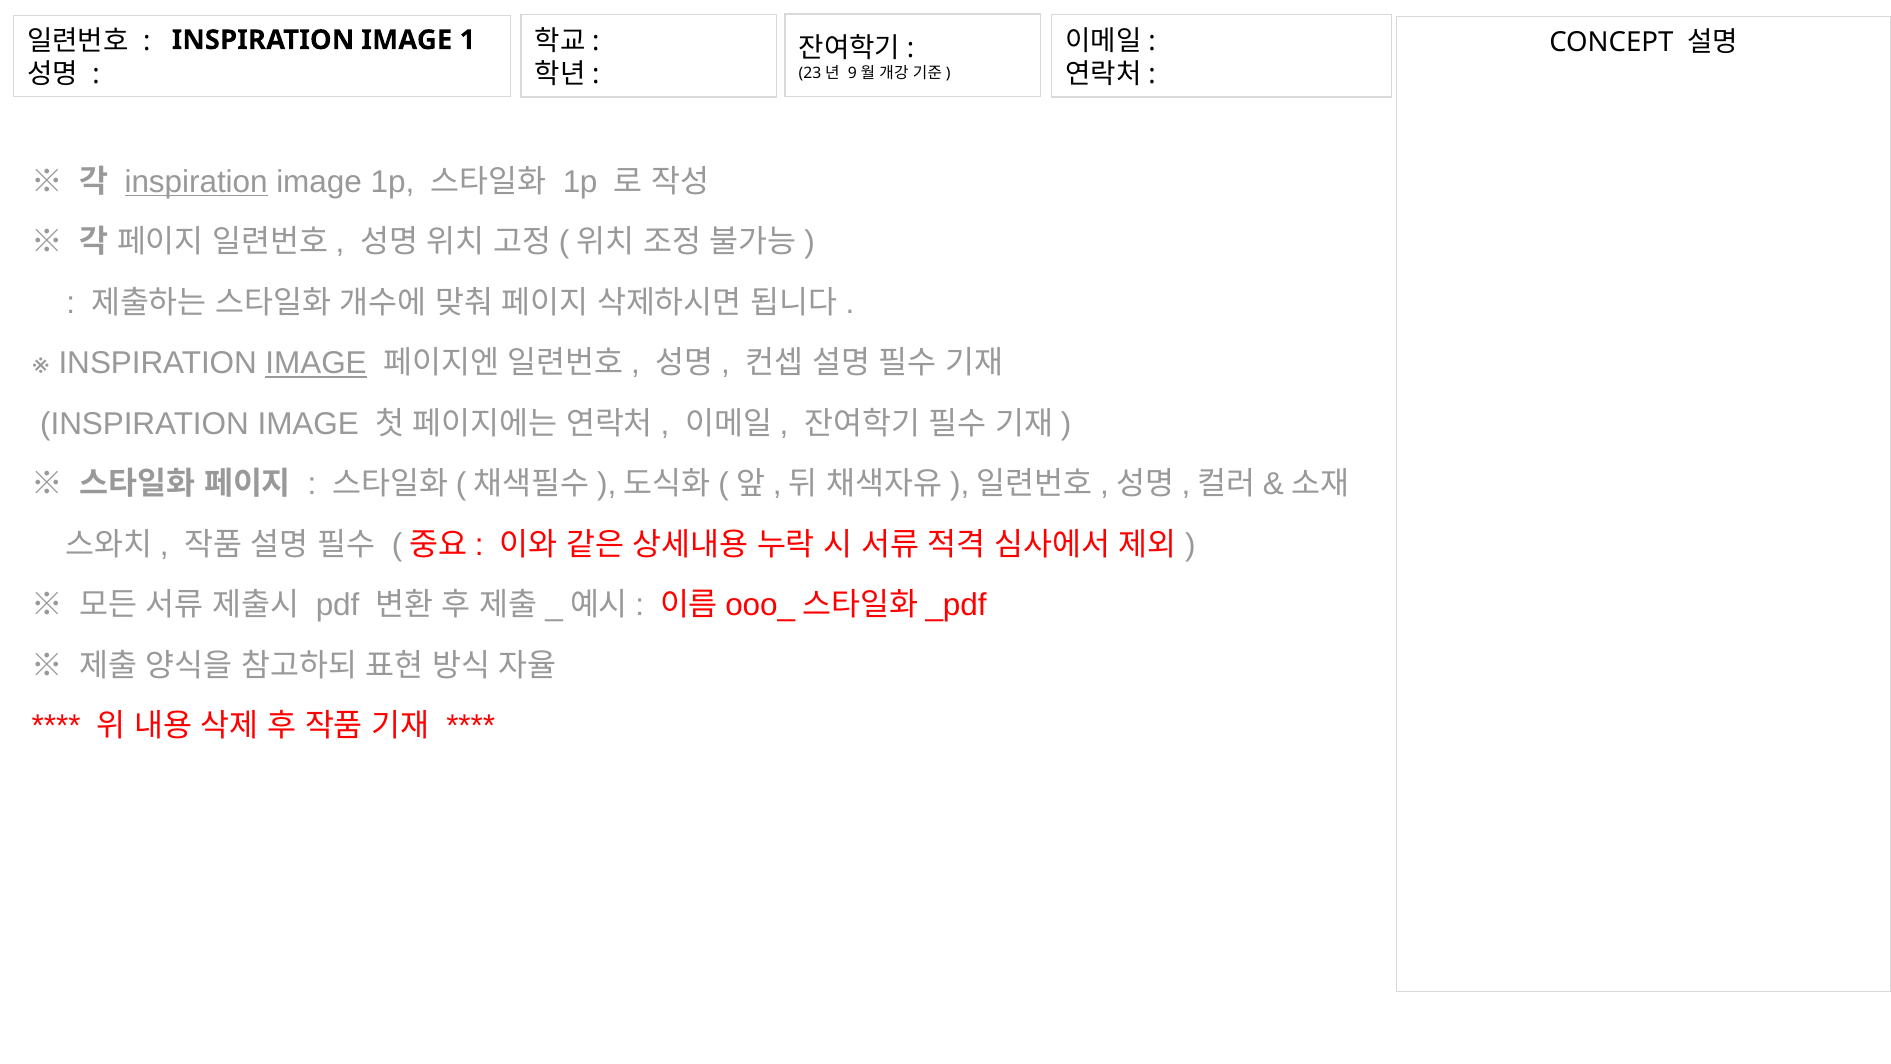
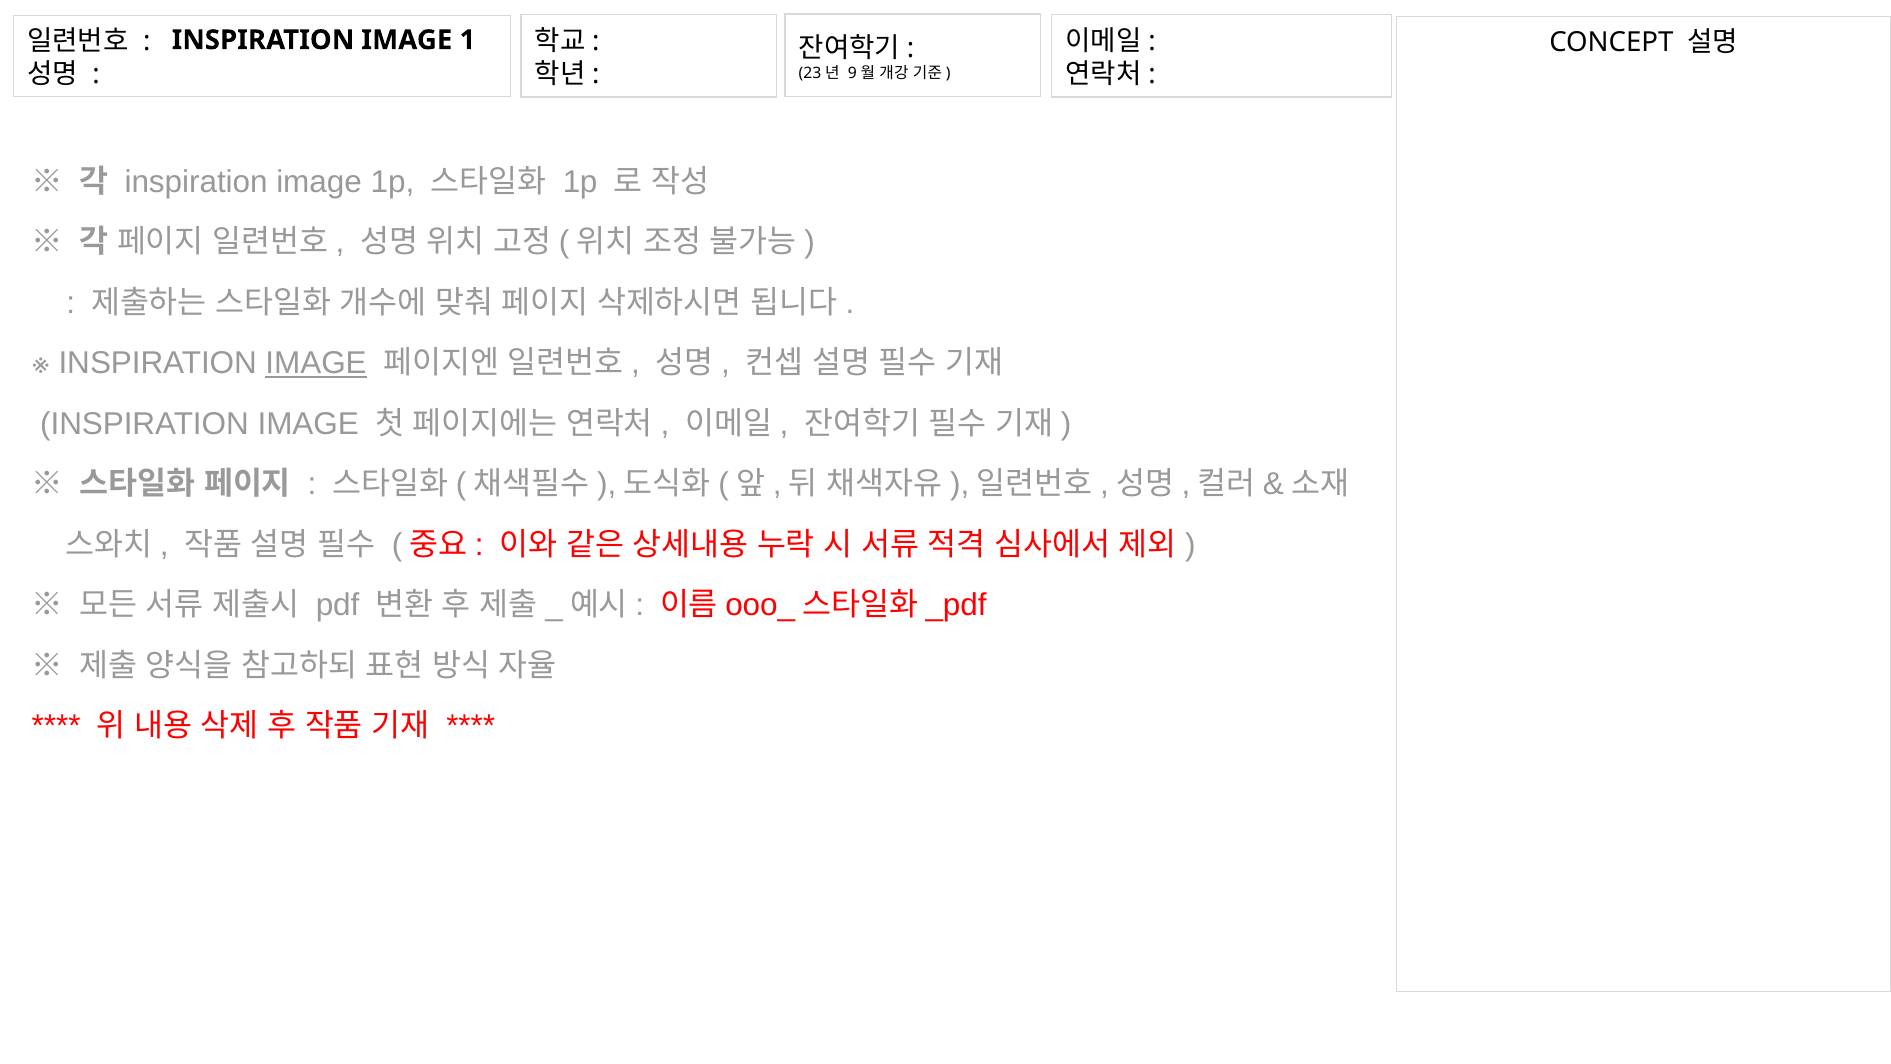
inspiration underline: present -> none (196, 182)
